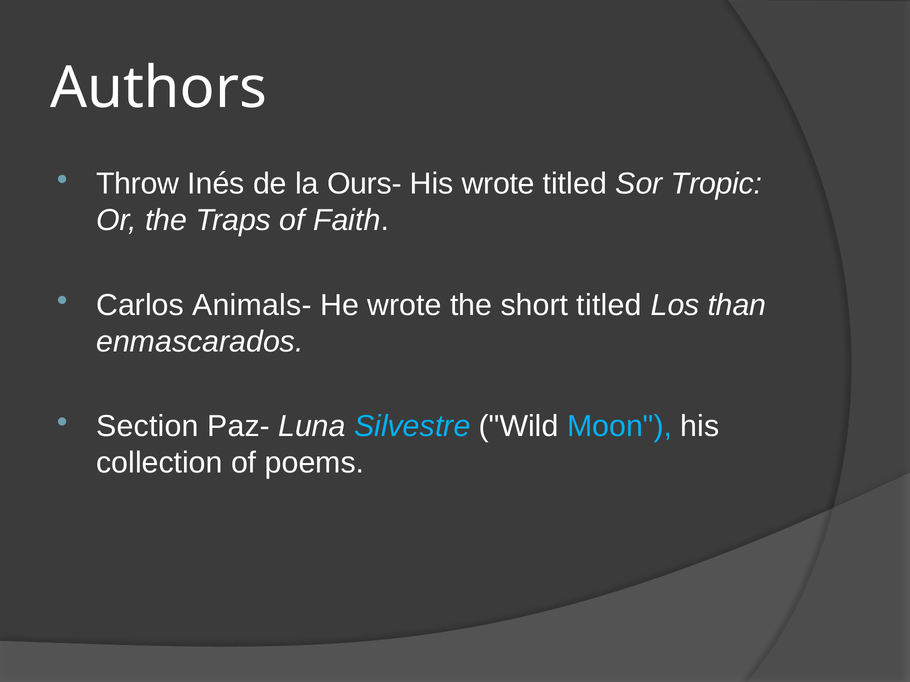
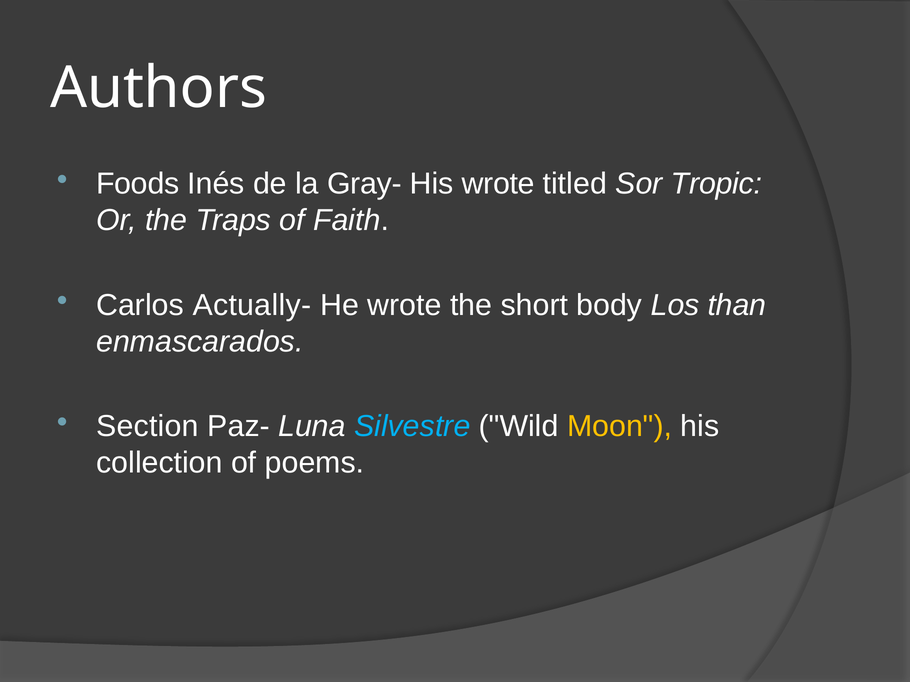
Throw: Throw -> Foods (138, 184)
Ours-: Ours- -> Gray- (364, 184)
Animals-: Animals- -> Actually- (252, 305)
short titled: titled -> body (609, 305)
Moon colour: light blue -> yellow (620, 427)
